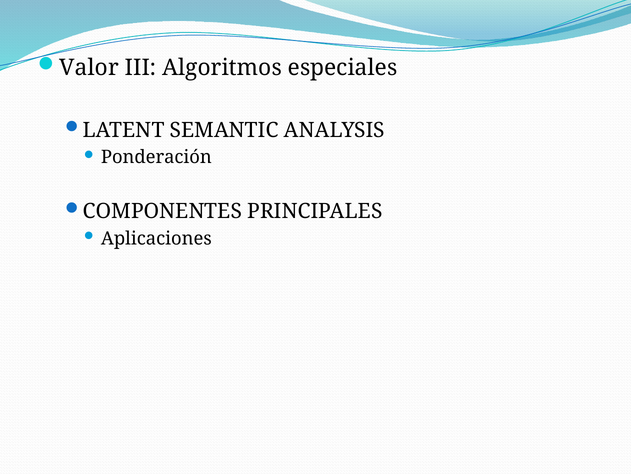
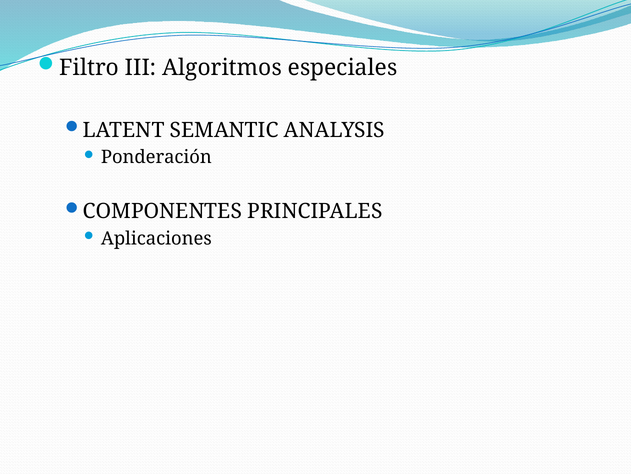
Valor: Valor -> Filtro (89, 68)
